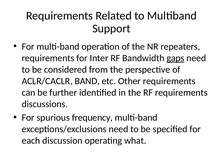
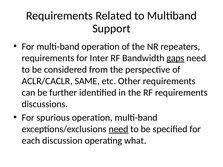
BAND: BAND -> SAME (87, 81)
spurious frequency: frequency -> operation (92, 118)
need underline: none -> present (118, 129)
